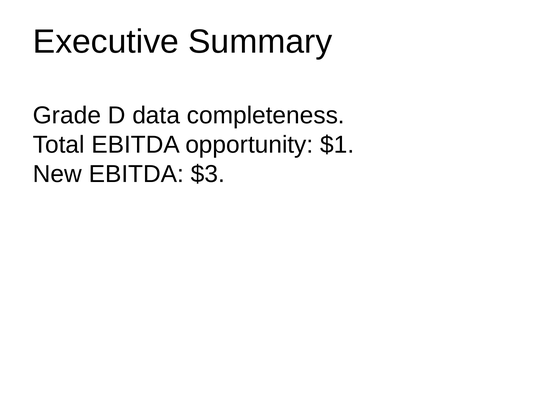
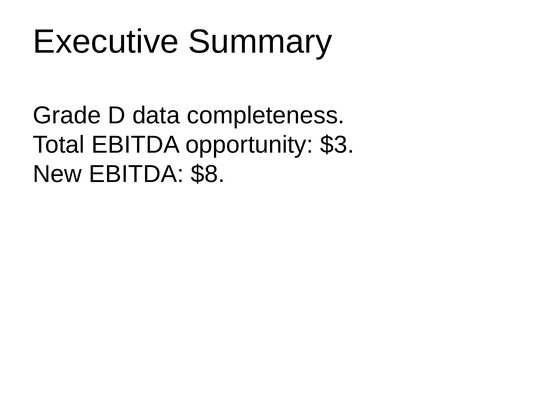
$1: $1 -> $3 (337, 145)
$3: $3 -> $8 (208, 174)
